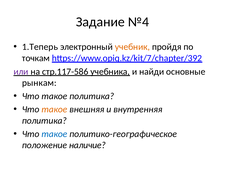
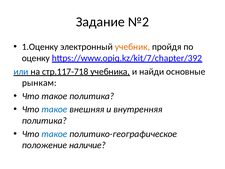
№4: №4 -> №2 (138, 22)
1.Теперь: 1.Теперь -> 1.Оценку (40, 47)
точкам: точкам -> оценку (36, 58)
или colour: purple -> blue (21, 71)
стр.117-586: стр.117-586 -> стр.117-718 (65, 71)
такое colour: orange -> blue (54, 109)
